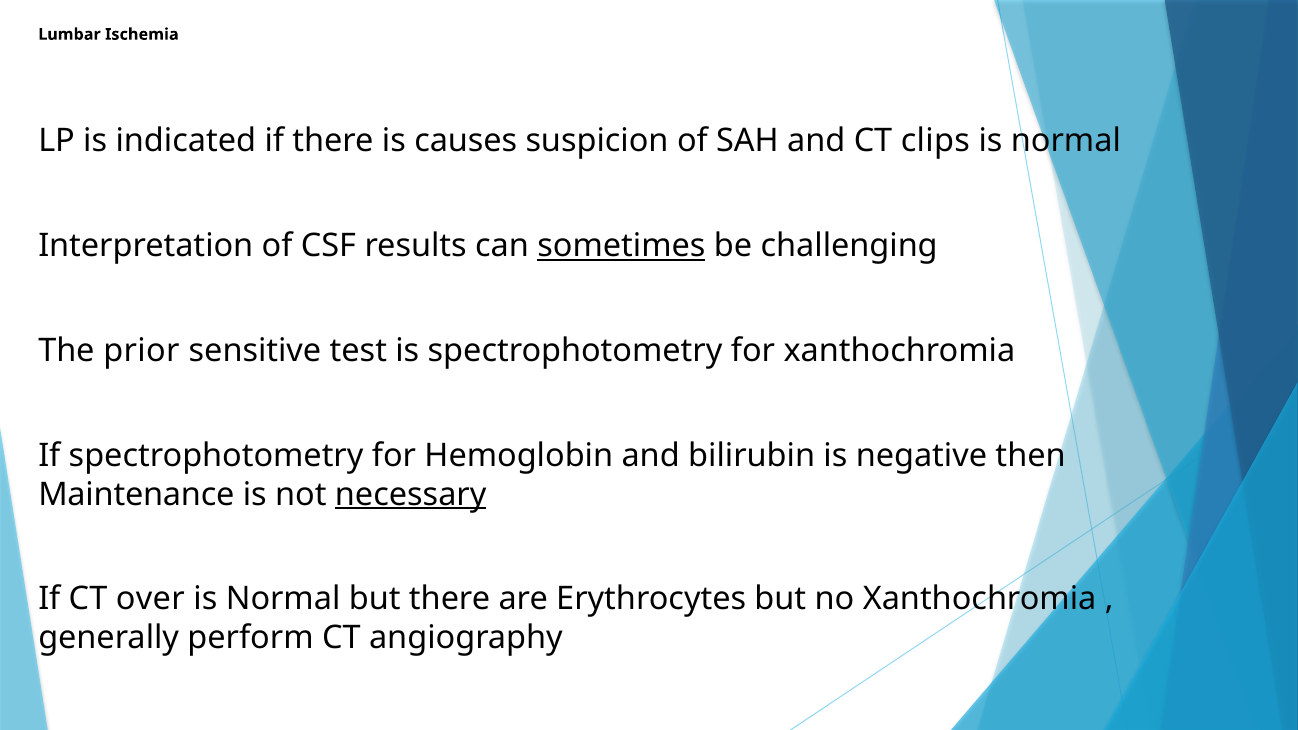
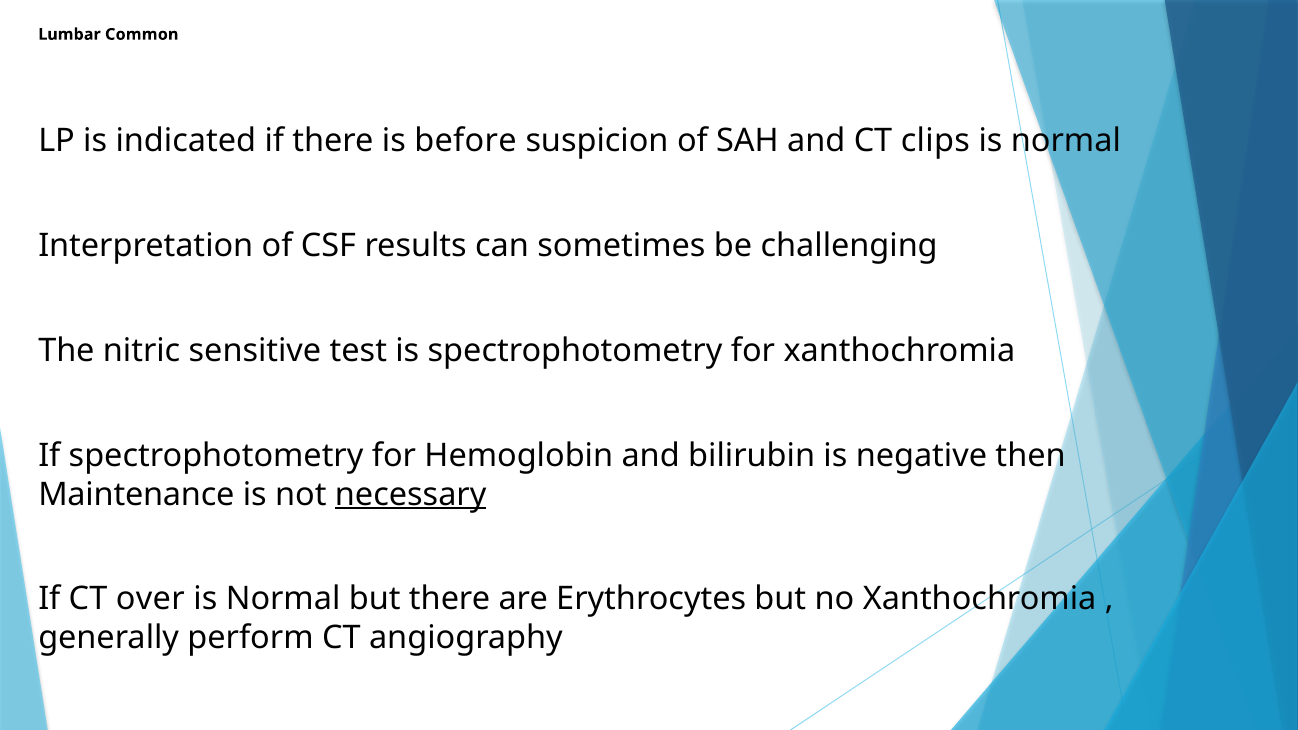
Ischemia: Ischemia -> Common (142, 34)
causes: causes -> before (466, 141)
sometimes underline: present -> none (621, 246)
prior: prior -> nitric (142, 351)
